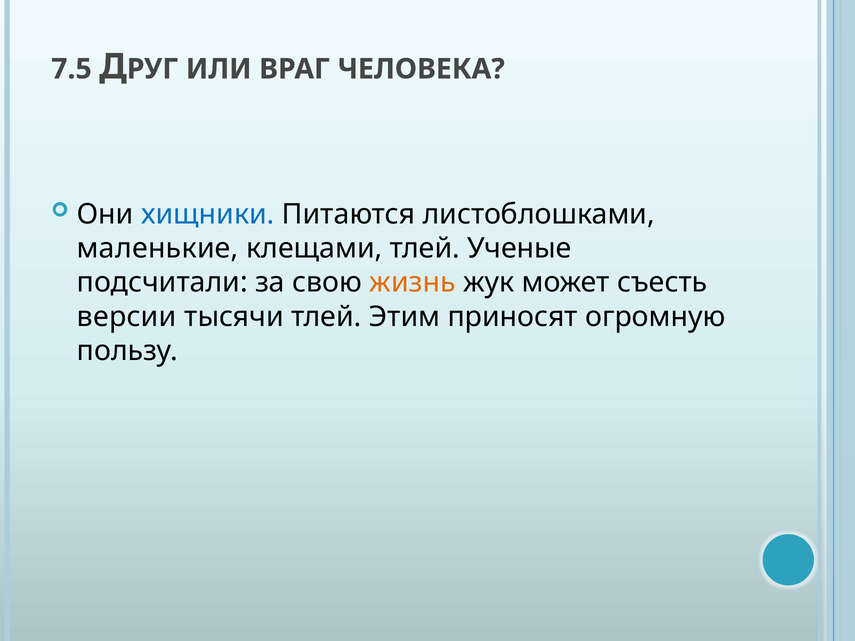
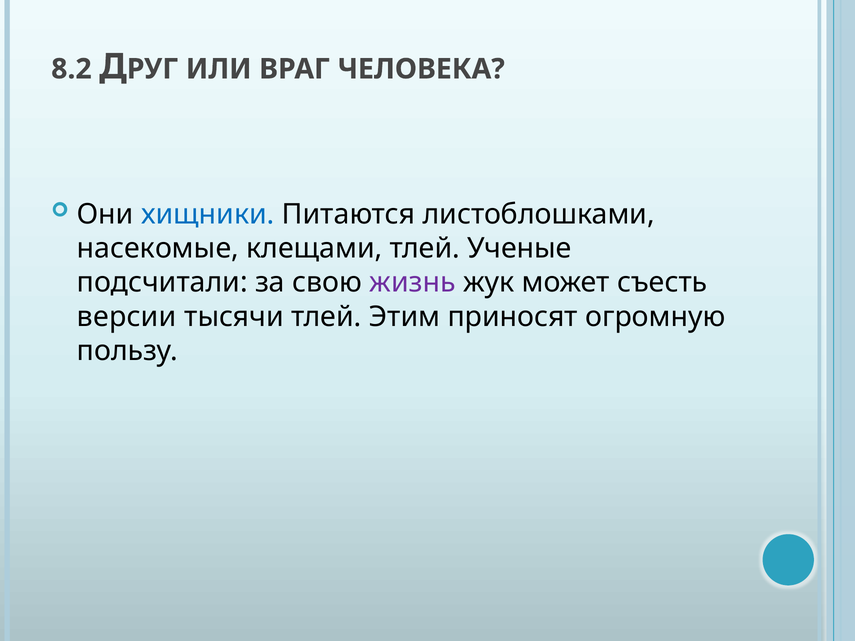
7.5: 7.5 -> 8.2 (71, 69)
маленькие: маленькие -> насекомые (158, 248)
жизнь colour: orange -> purple (413, 283)
